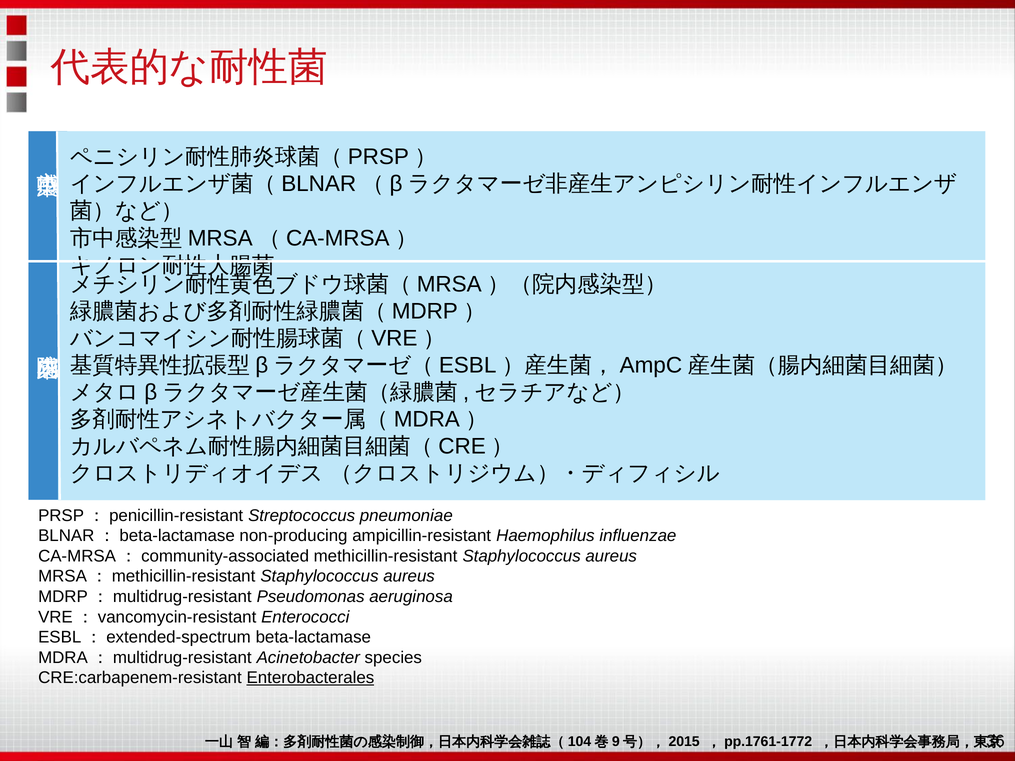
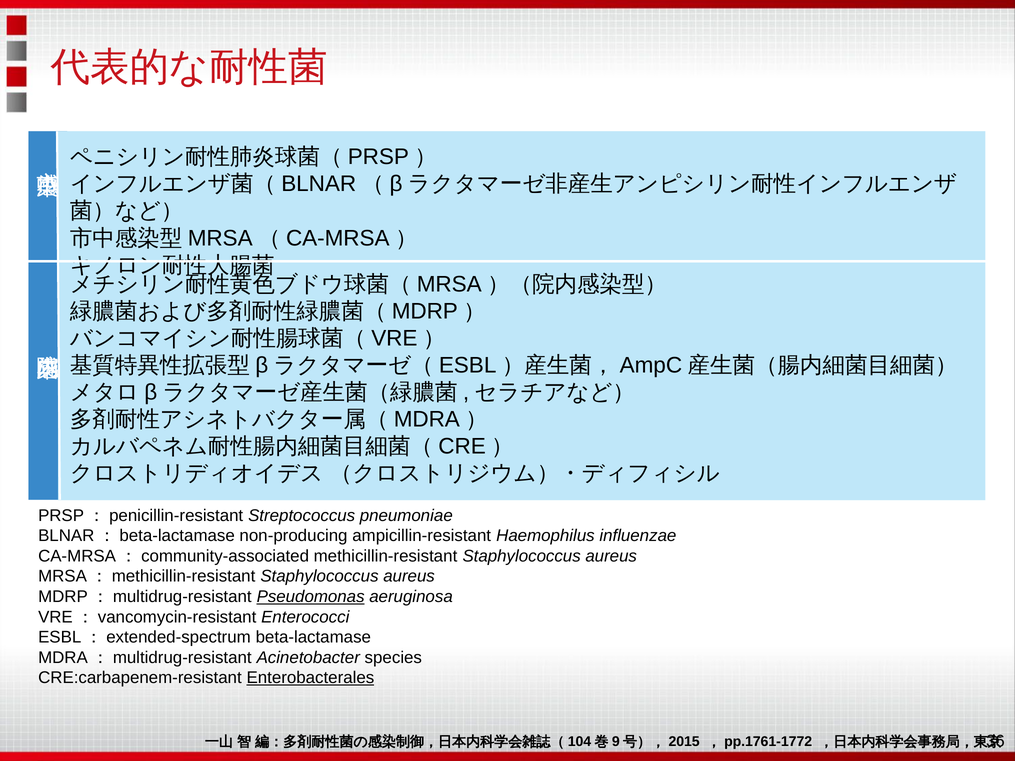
Pseudomonas underline: none -> present (311, 597)
